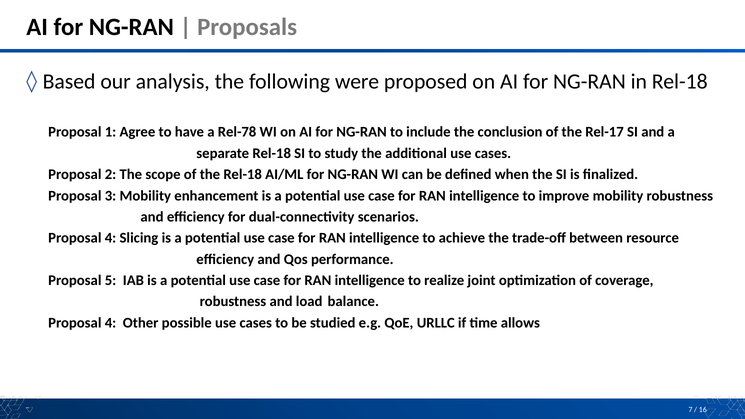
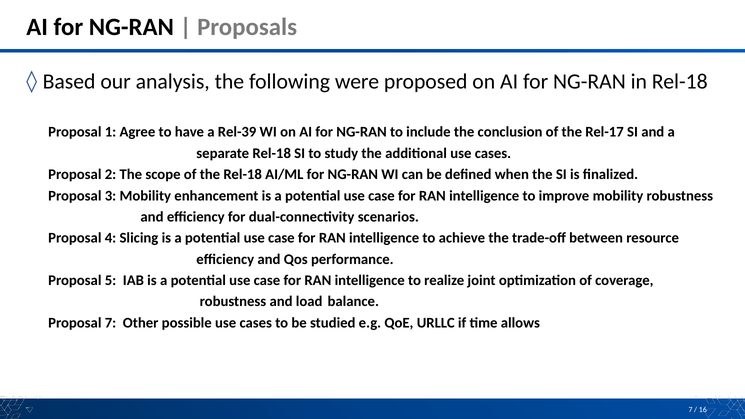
Rel-78: Rel-78 -> Rel-39 (237, 132)
4: 4 -> 7 (111, 323)
